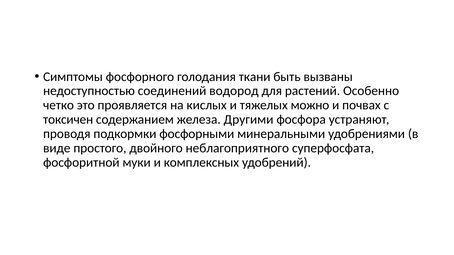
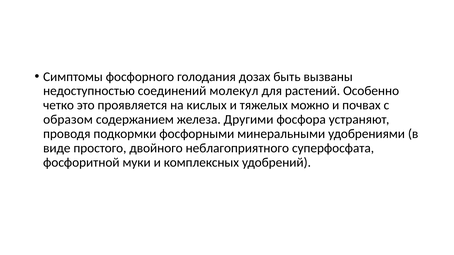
ткани: ткани -> дозах (255, 77)
водород: водород -> молекул (234, 91)
токсичен: токсичен -> образом (68, 120)
